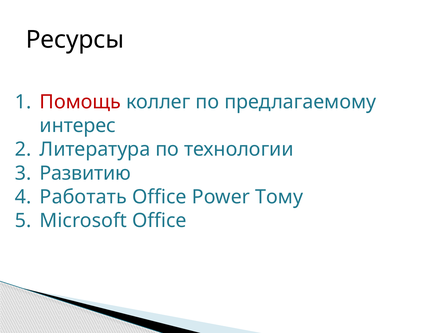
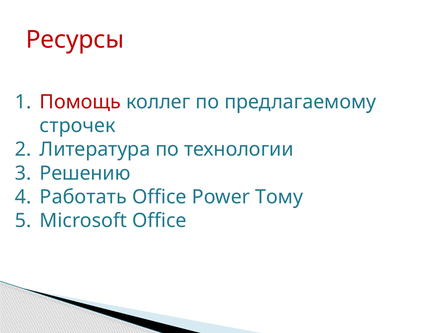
Ресурсы colour: black -> red (75, 39)
интерес: интерес -> строчек (78, 126)
Развитию: Развитию -> Решению (85, 173)
